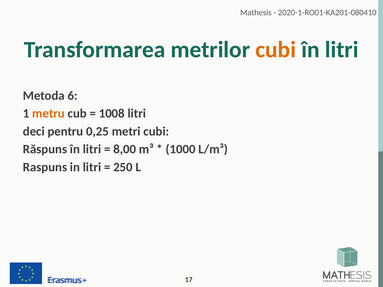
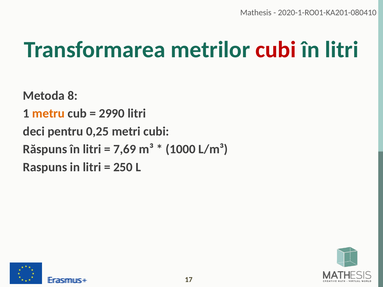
cubi colour: orange -> red (276, 50)
6: 6 -> 8 (73, 96)
1008: 1008 -> 2990 (112, 114)
8,00: 8,00 -> 7,69 (125, 149)
